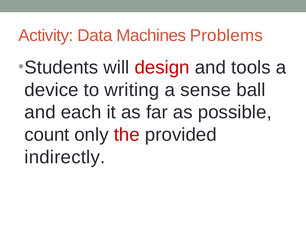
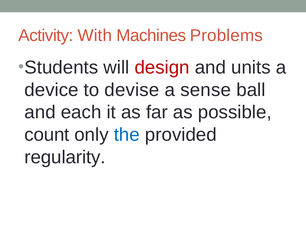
Data: Data -> With (95, 36)
tools: tools -> units (251, 68)
writing: writing -> devise (132, 90)
the colour: red -> blue (127, 135)
indirectly: indirectly -> regularity (65, 158)
